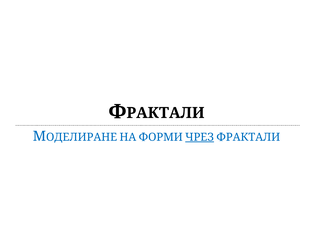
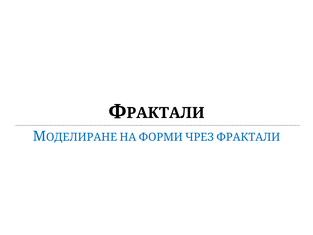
ЧРЕЗ underline: present -> none (200, 137)
